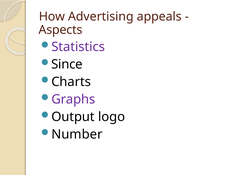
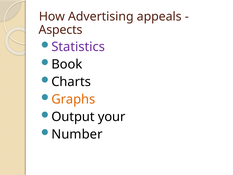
Since: Since -> Book (67, 64)
Graphs colour: purple -> orange (73, 99)
logo: logo -> your (112, 117)
